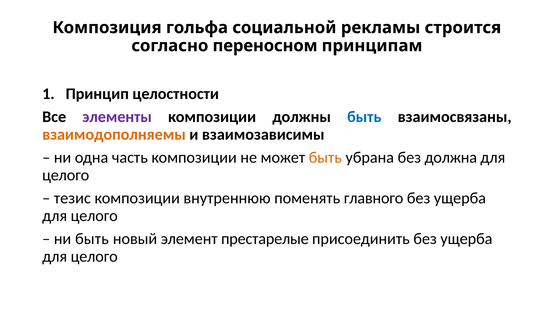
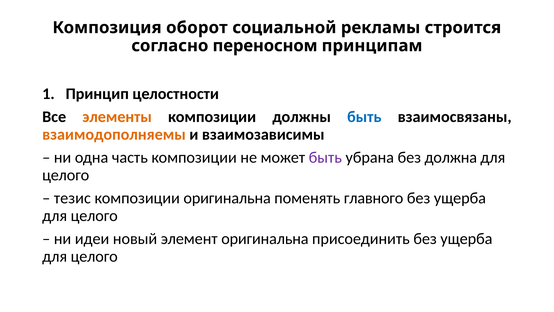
гольфа: гольфа -> оборот (197, 28)
элементы colour: purple -> orange (117, 117)
быть colour: orange -> purple (325, 157)
композиции внутреннюю: внутреннюю -> оригинальна (227, 198)
ни быть: быть -> идеи (92, 239)
элемент престарелые: престарелые -> оригинальна (265, 239)
